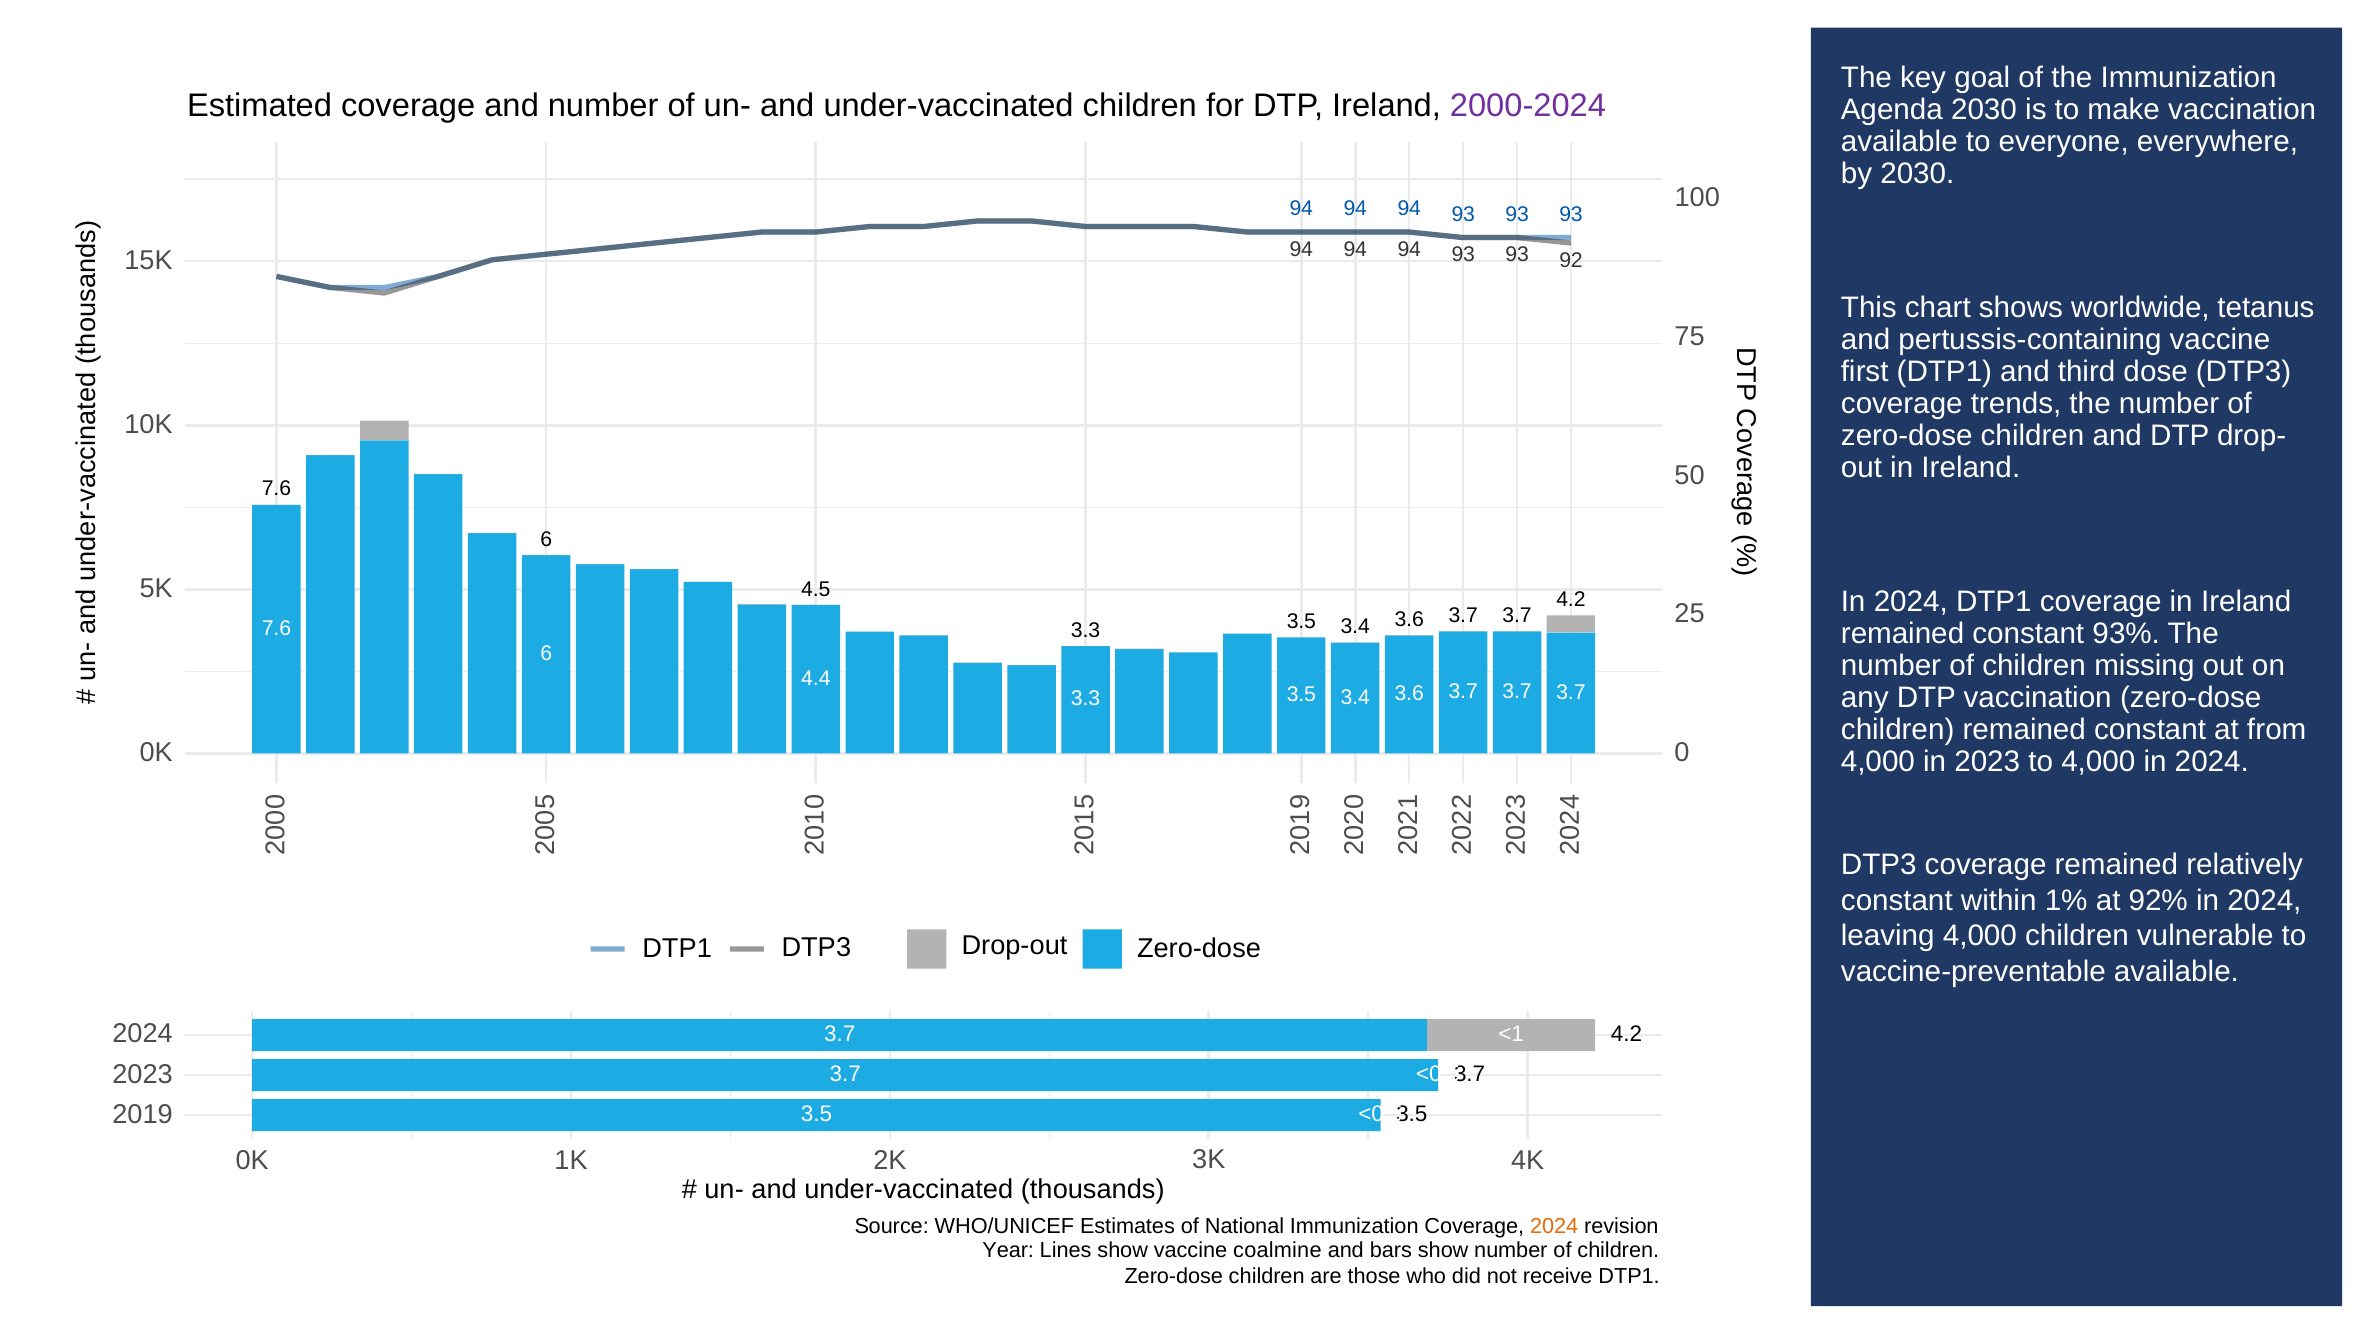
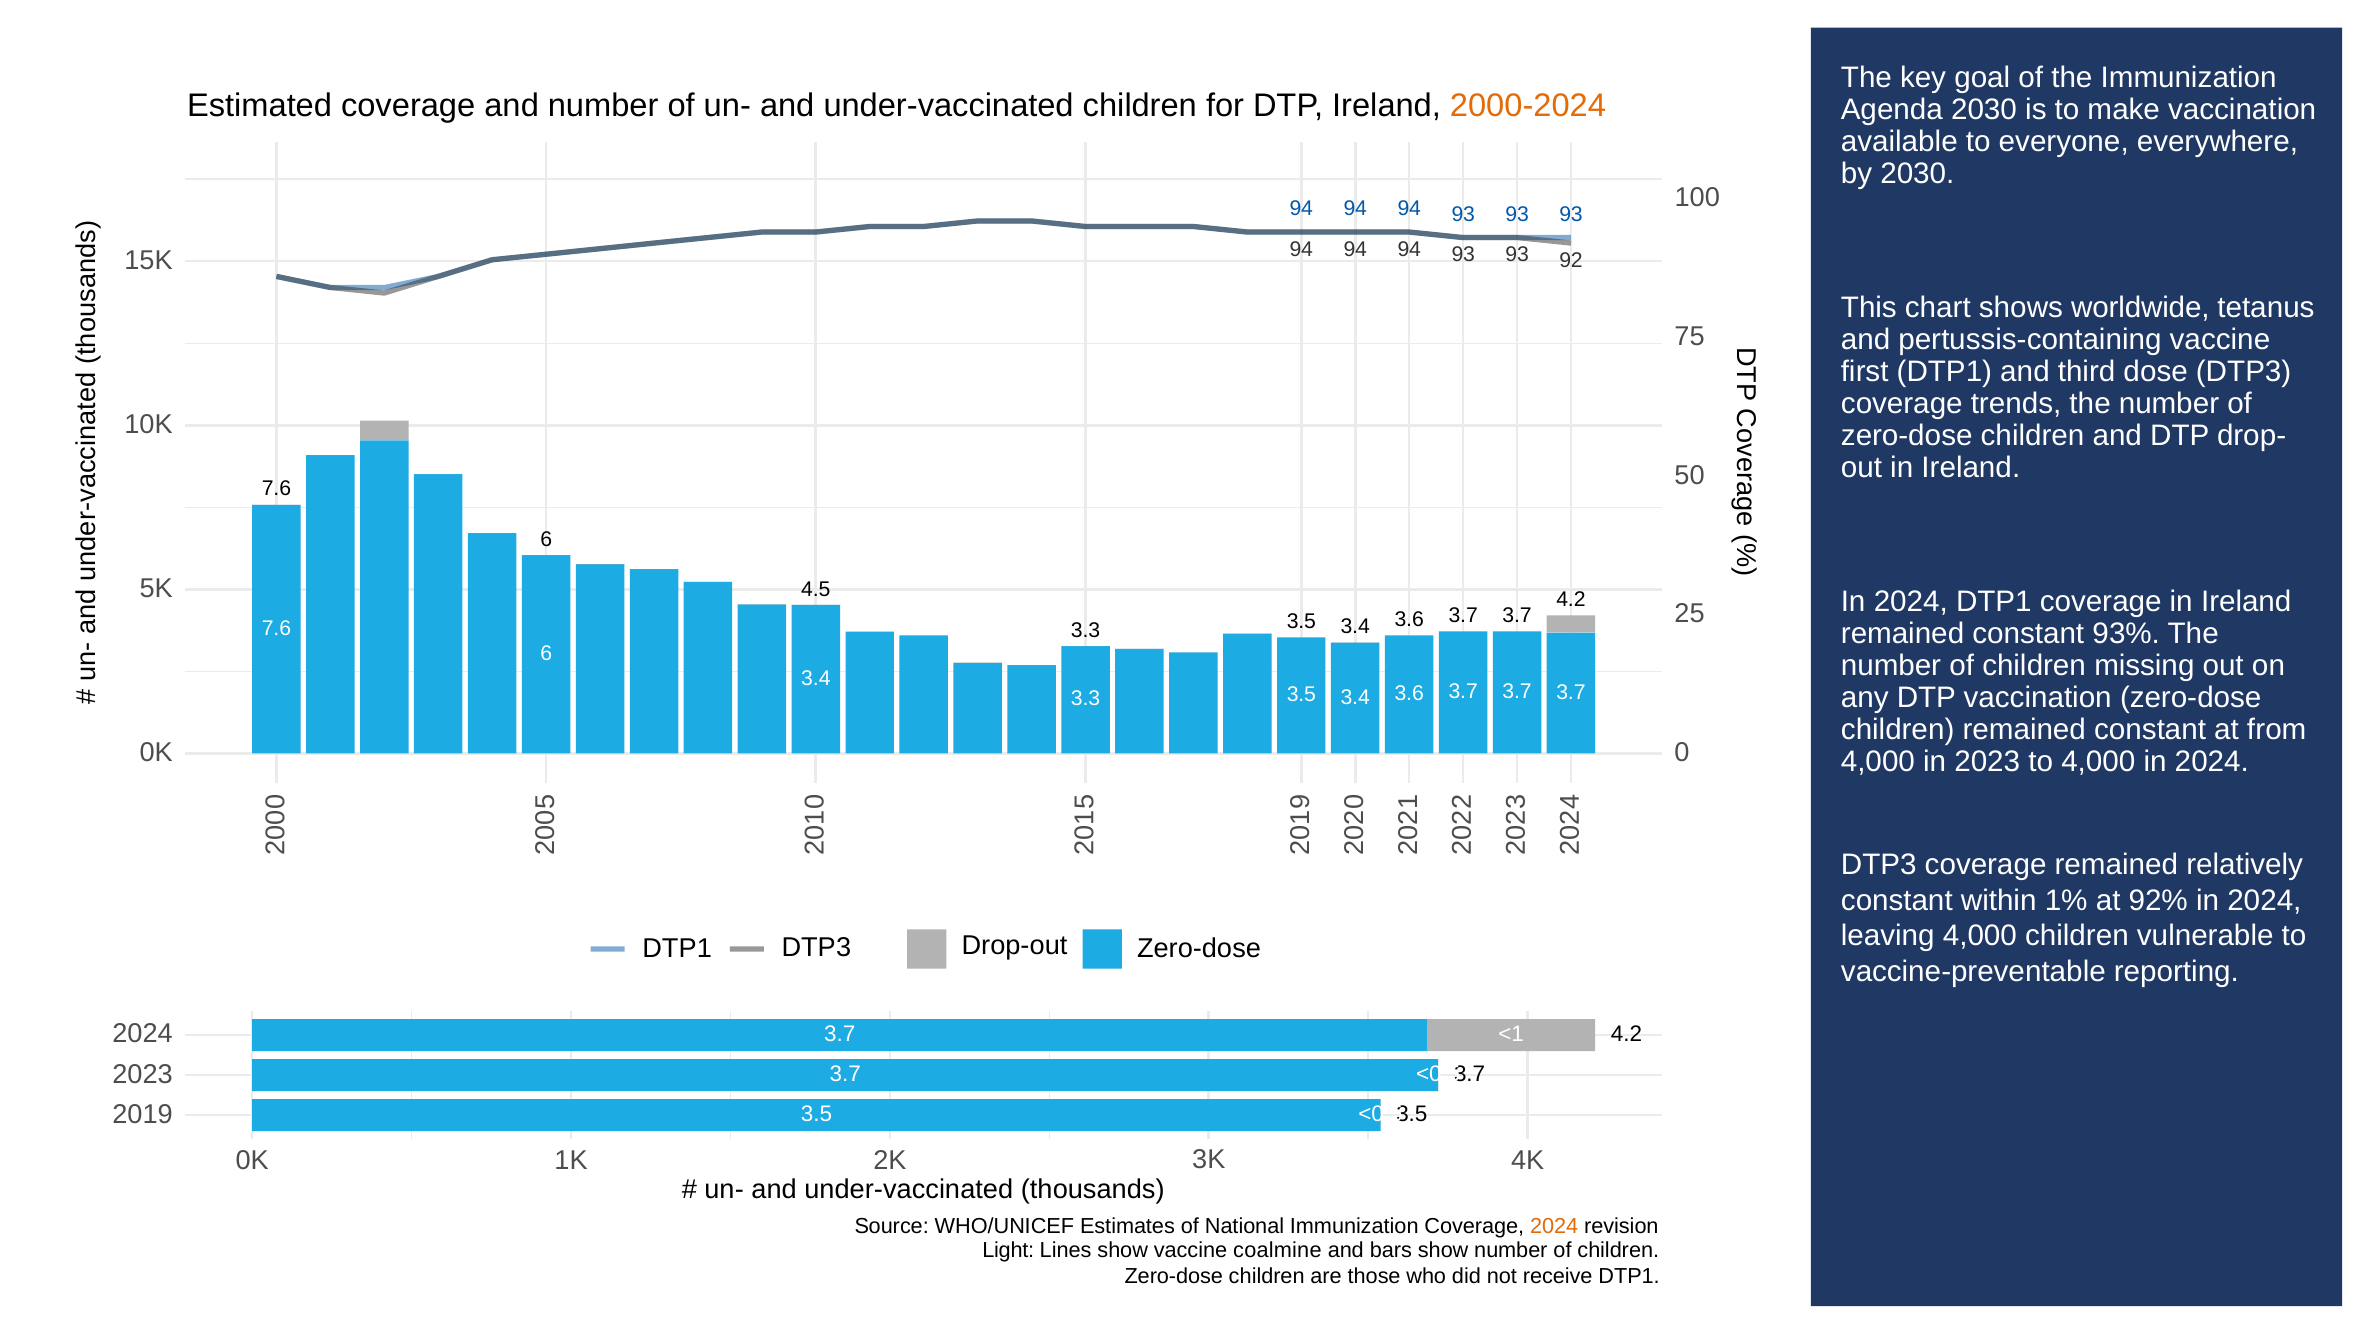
2000-2024 colour: purple -> orange (1528, 105)
4.4: 4.4 -> 3.4 (816, 679)
vaccine-preventable available: available -> reporting (2176, 972)
Year: Year -> Light (1008, 1250)
